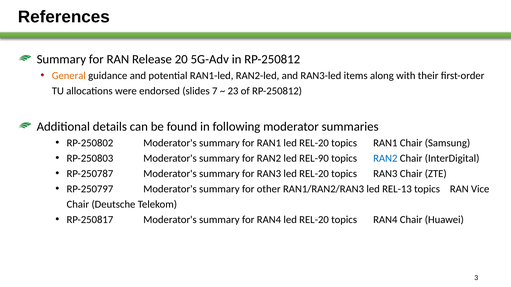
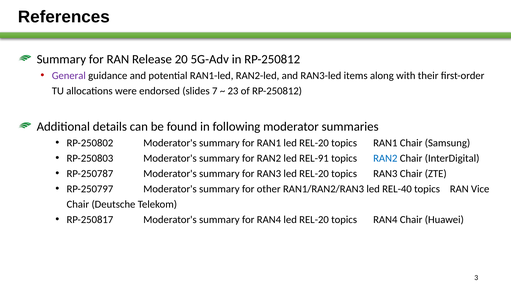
General colour: orange -> purple (69, 76)
REL-90: REL-90 -> REL-91 (314, 159)
REL-13: REL-13 -> REL-40 (397, 189)
